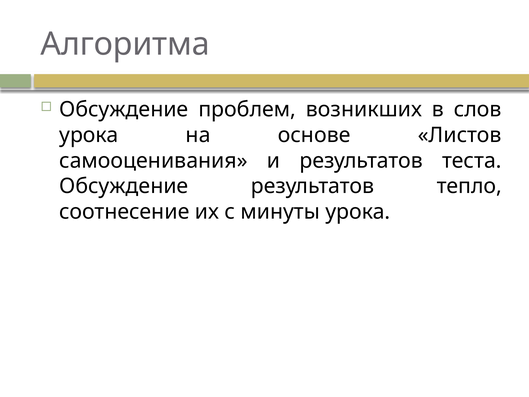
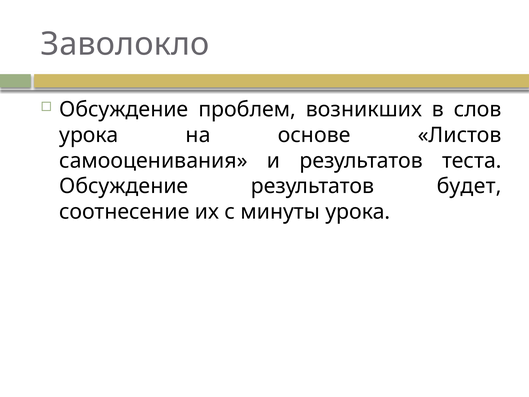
Алгоритма: Алгоритма -> Заволокло (125, 44)
тепло: тепло -> будет (469, 186)
